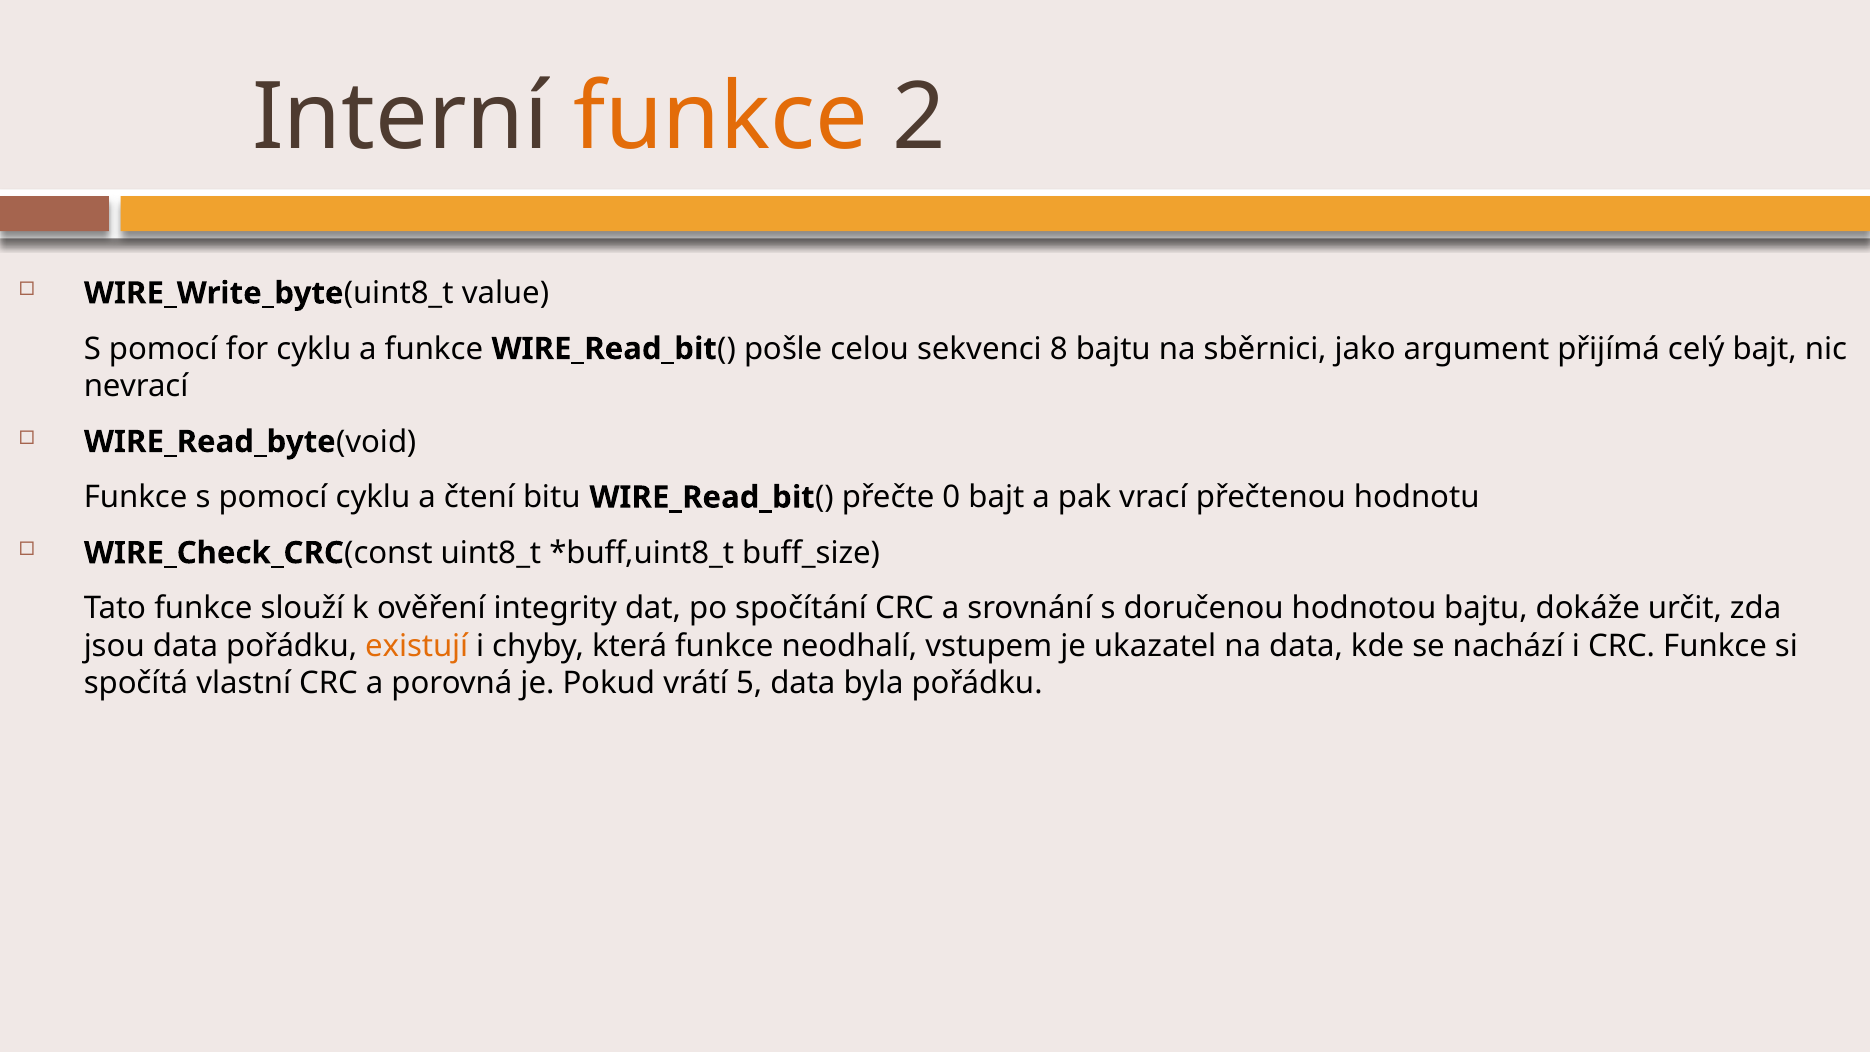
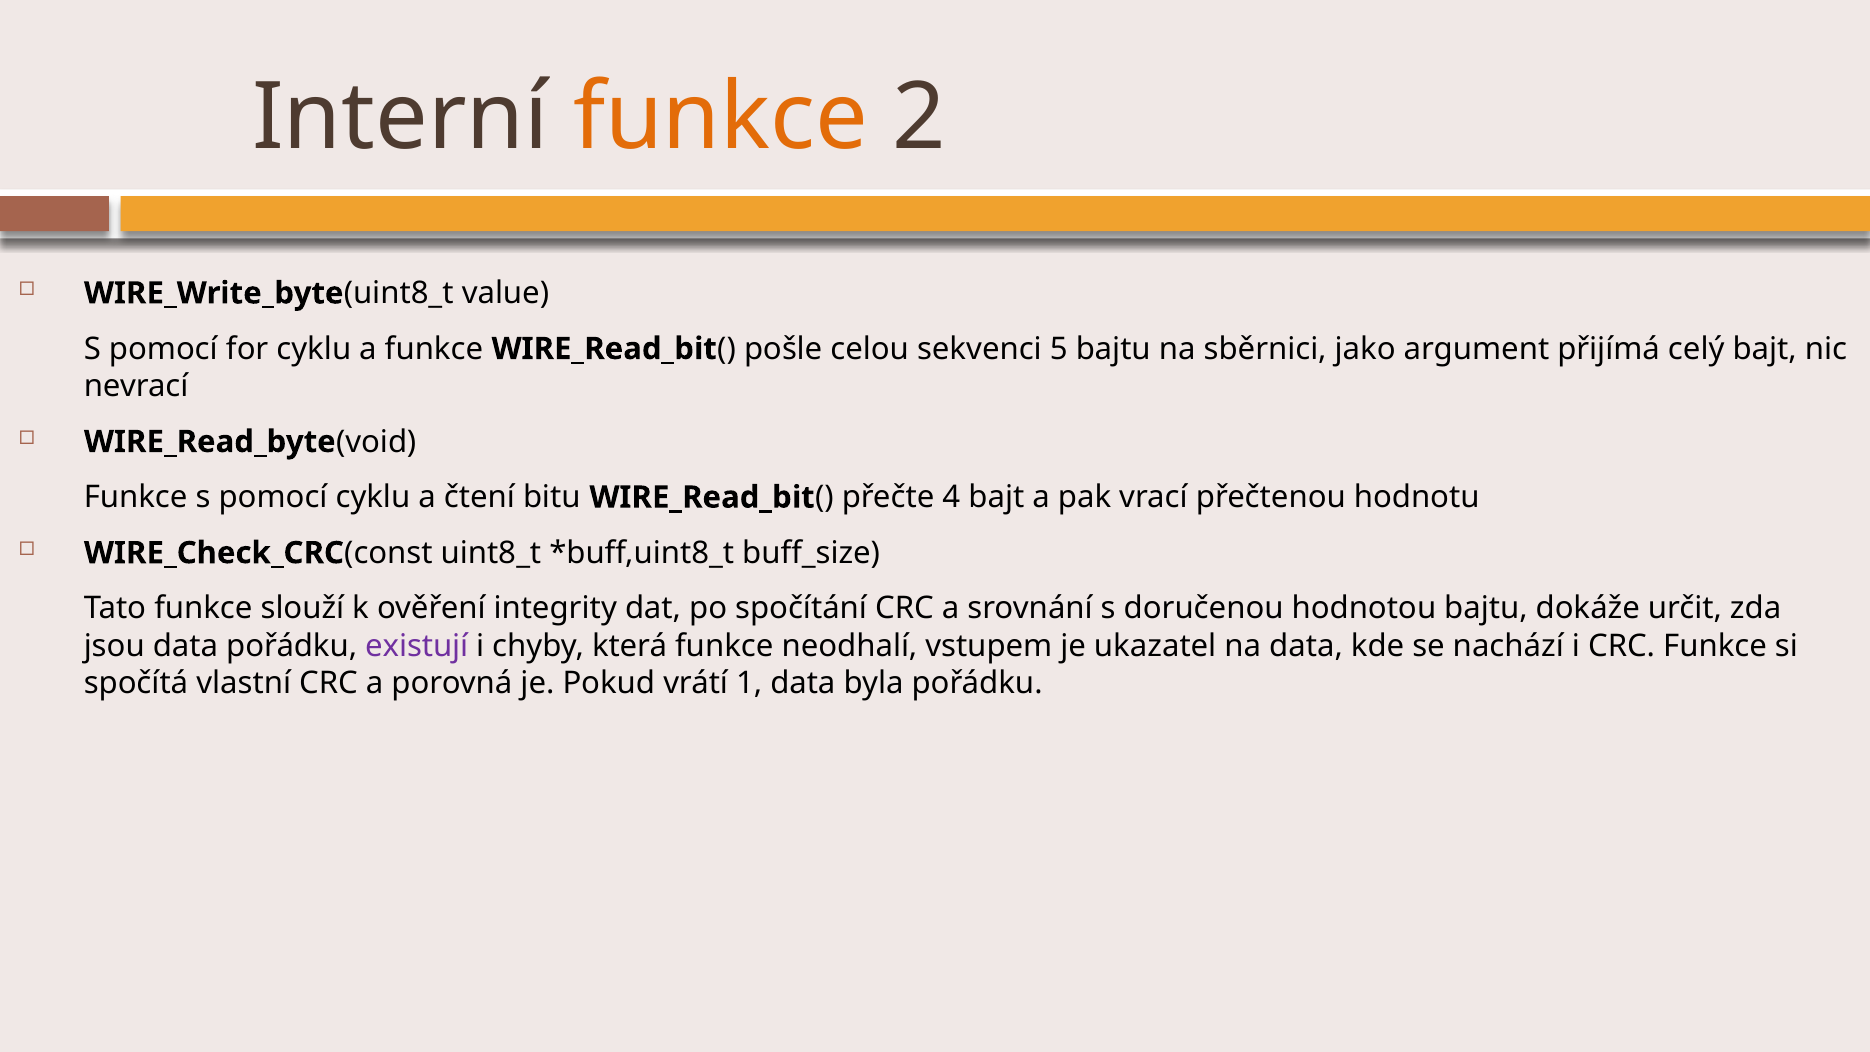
8: 8 -> 5 (1059, 349)
0: 0 -> 4 (951, 497)
existují colour: orange -> purple (417, 646)
5: 5 -> 1 (749, 683)
